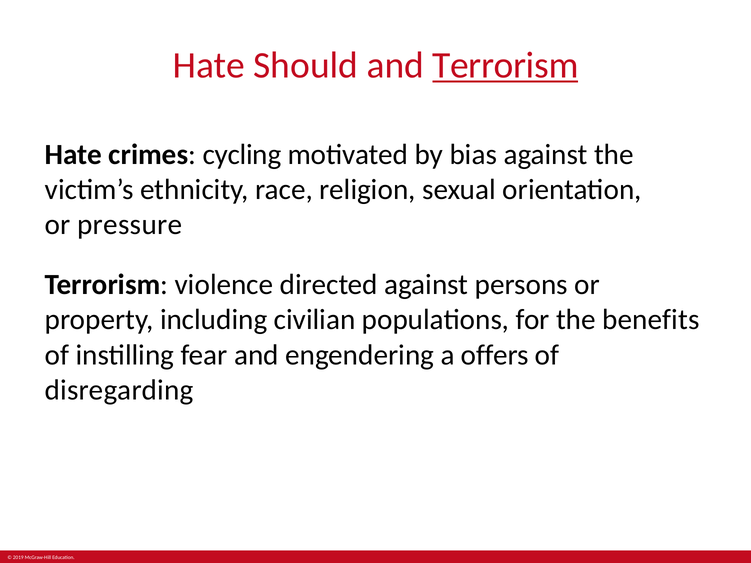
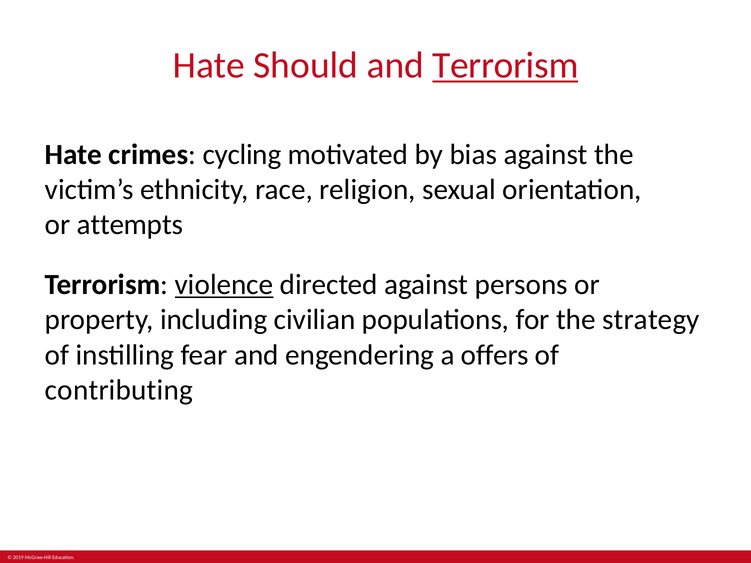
pressure: pressure -> attempts (130, 225)
violence underline: none -> present (224, 285)
benefits: benefits -> strategy (651, 320)
disregarding: disregarding -> contributing (119, 390)
